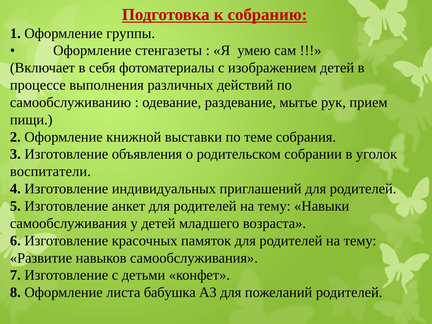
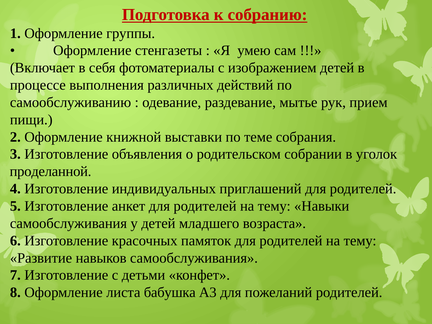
воспитатели: воспитатели -> проделанной (51, 172)
